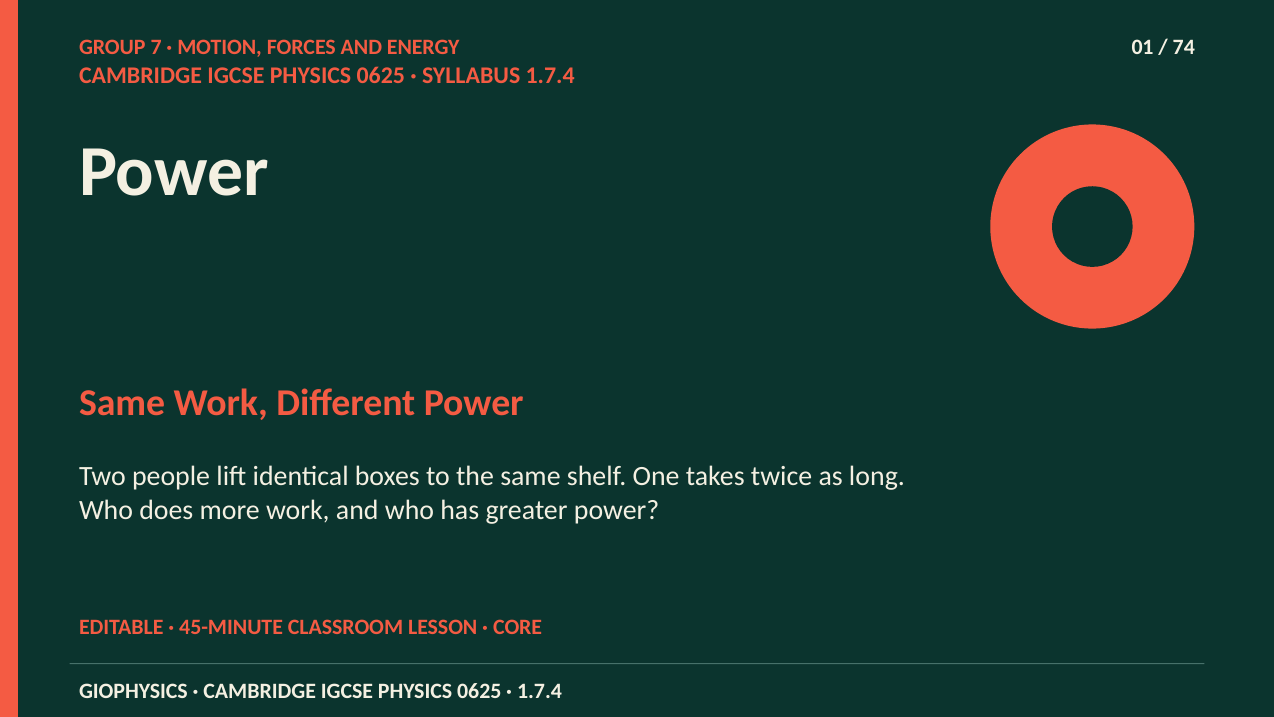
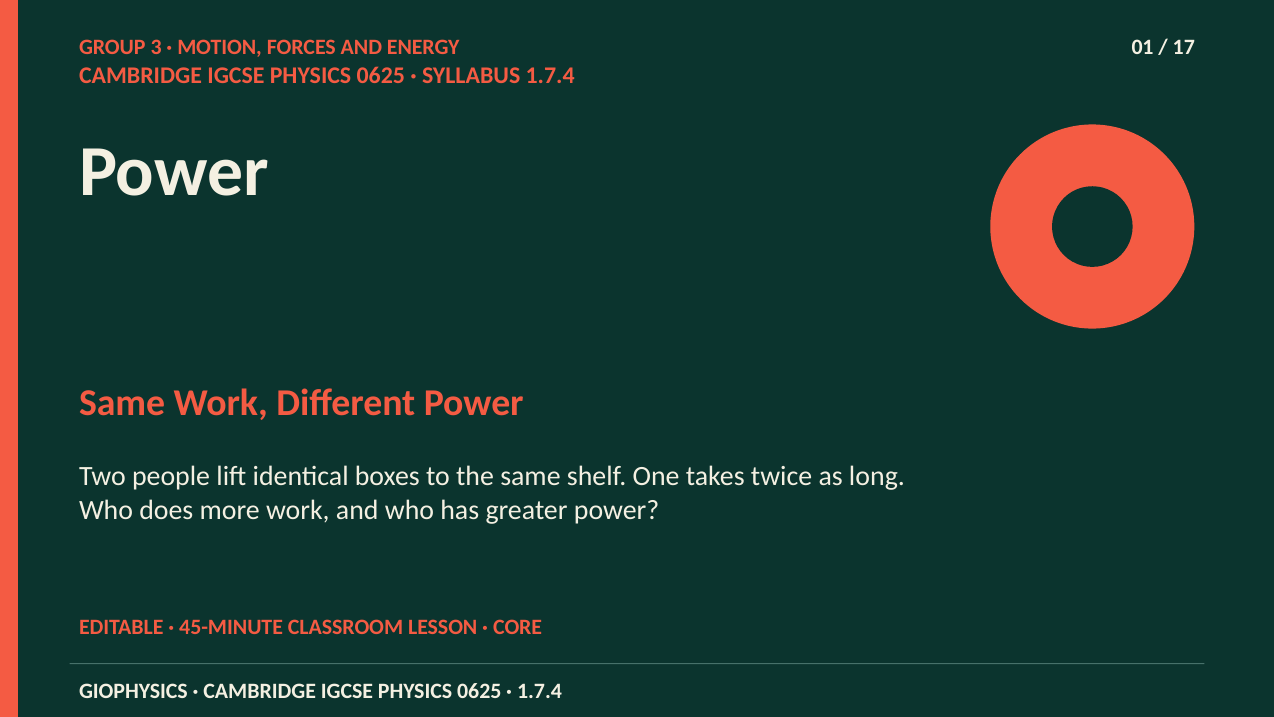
7: 7 -> 3 (156, 47)
74: 74 -> 17 (1184, 47)
